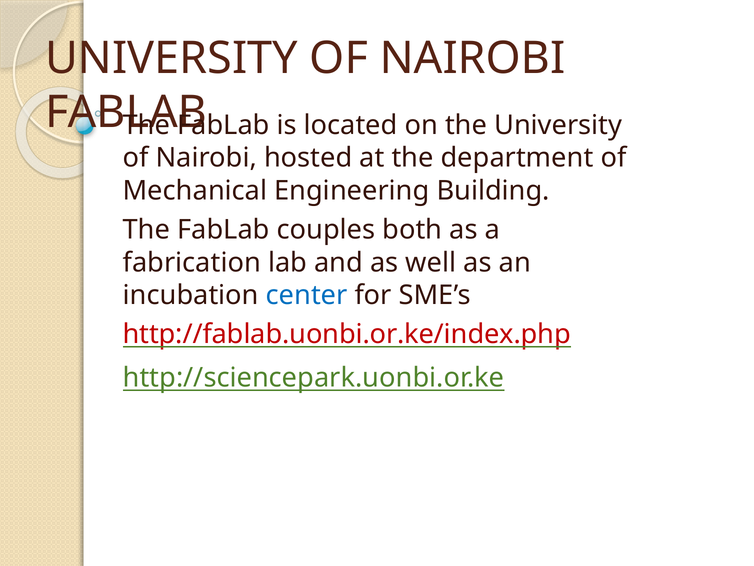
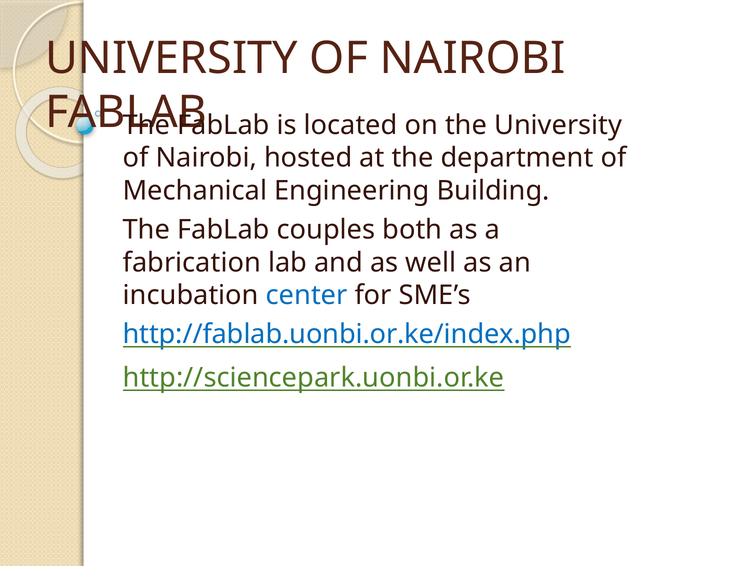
http://fablab.uonbi.or.ke/index.php colour: red -> blue (347, 334)
